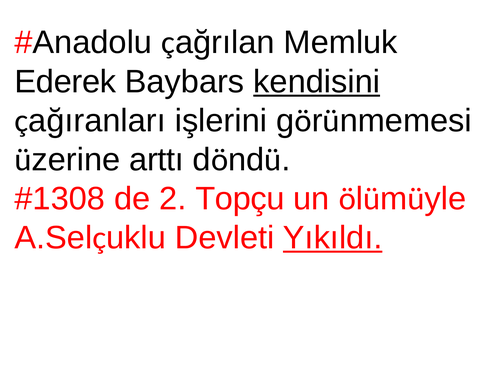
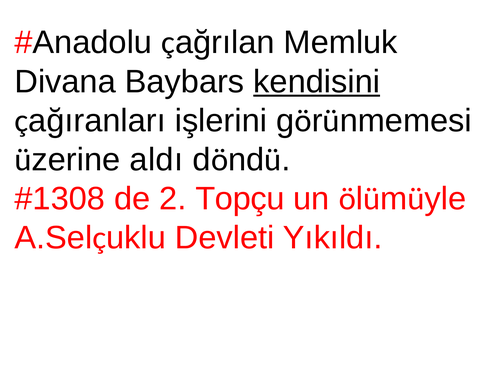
Ederek: Ederek -> Divana (65, 82)
arttı: arttı -> aldı (156, 160)
Yıkıldı underline: present -> none (333, 238)
